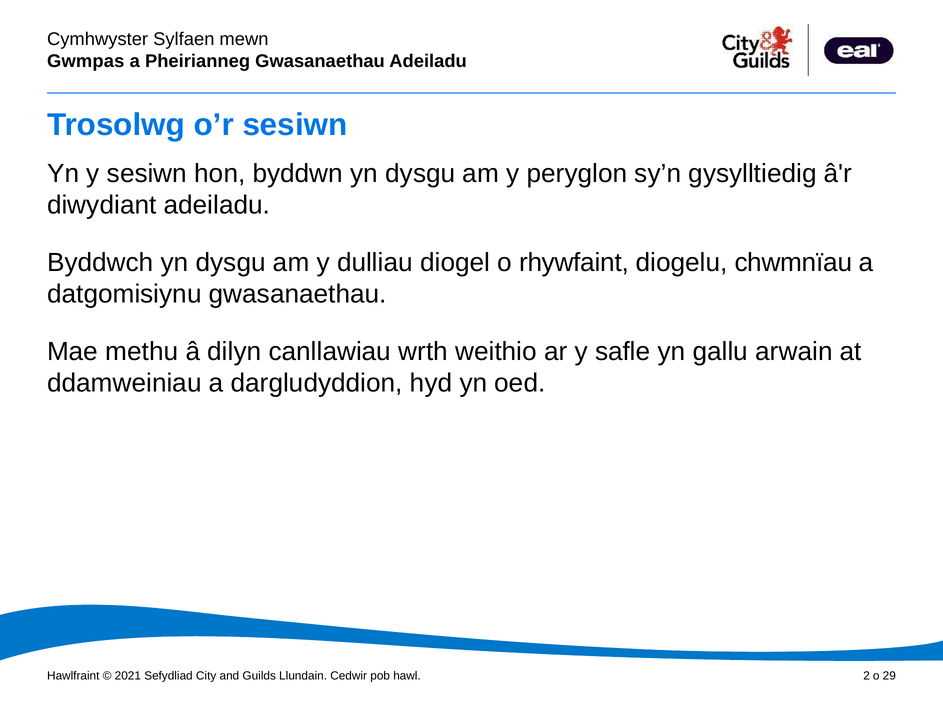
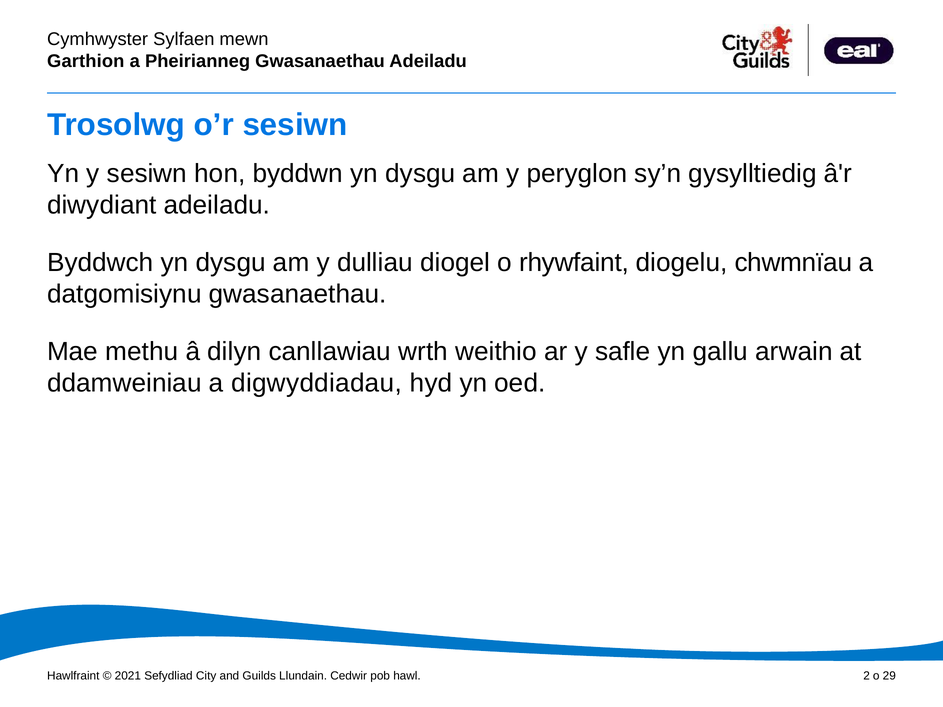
Gwmpas: Gwmpas -> Garthion (86, 61)
dargludyddion: dargludyddion -> digwyddiadau (317, 383)
